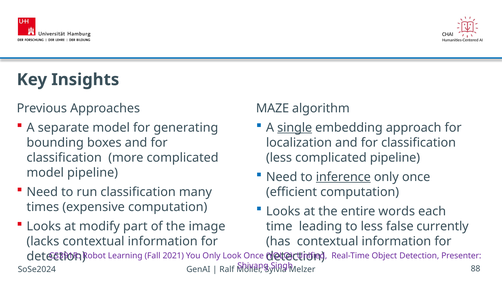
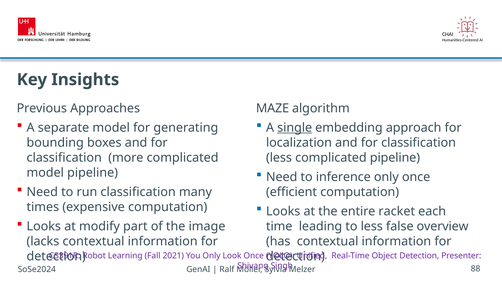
inference underline: present -> none (343, 177)
words: words -> racket (397, 212)
currently: currently -> overview (443, 227)
